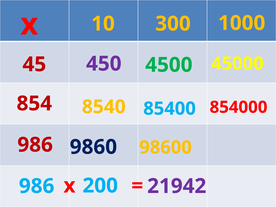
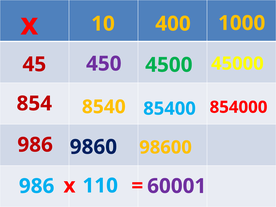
300: 300 -> 400 (173, 24)
200: 200 -> 110 (100, 186)
21942: 21942 -> 60001 (177, 186)
